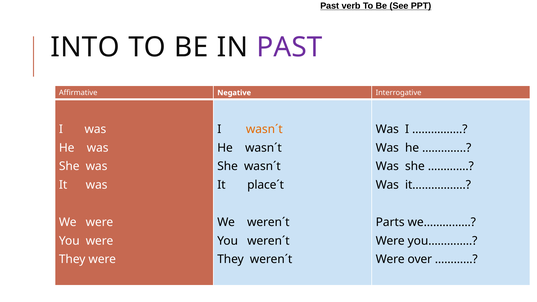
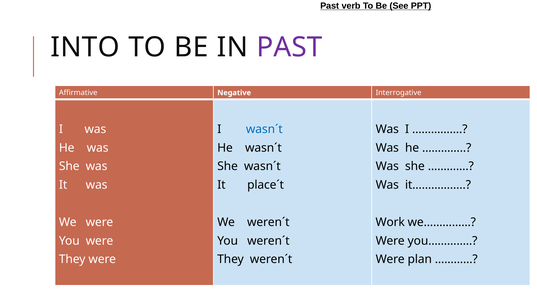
wasn´t colour: orange -> blue (264, 129)
Parts: Parts -> Work (390, 222)
over: over -> plan (420, 259)
